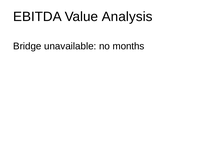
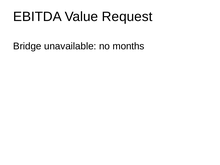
Analysis: Analysis -> Request (127, 17)
